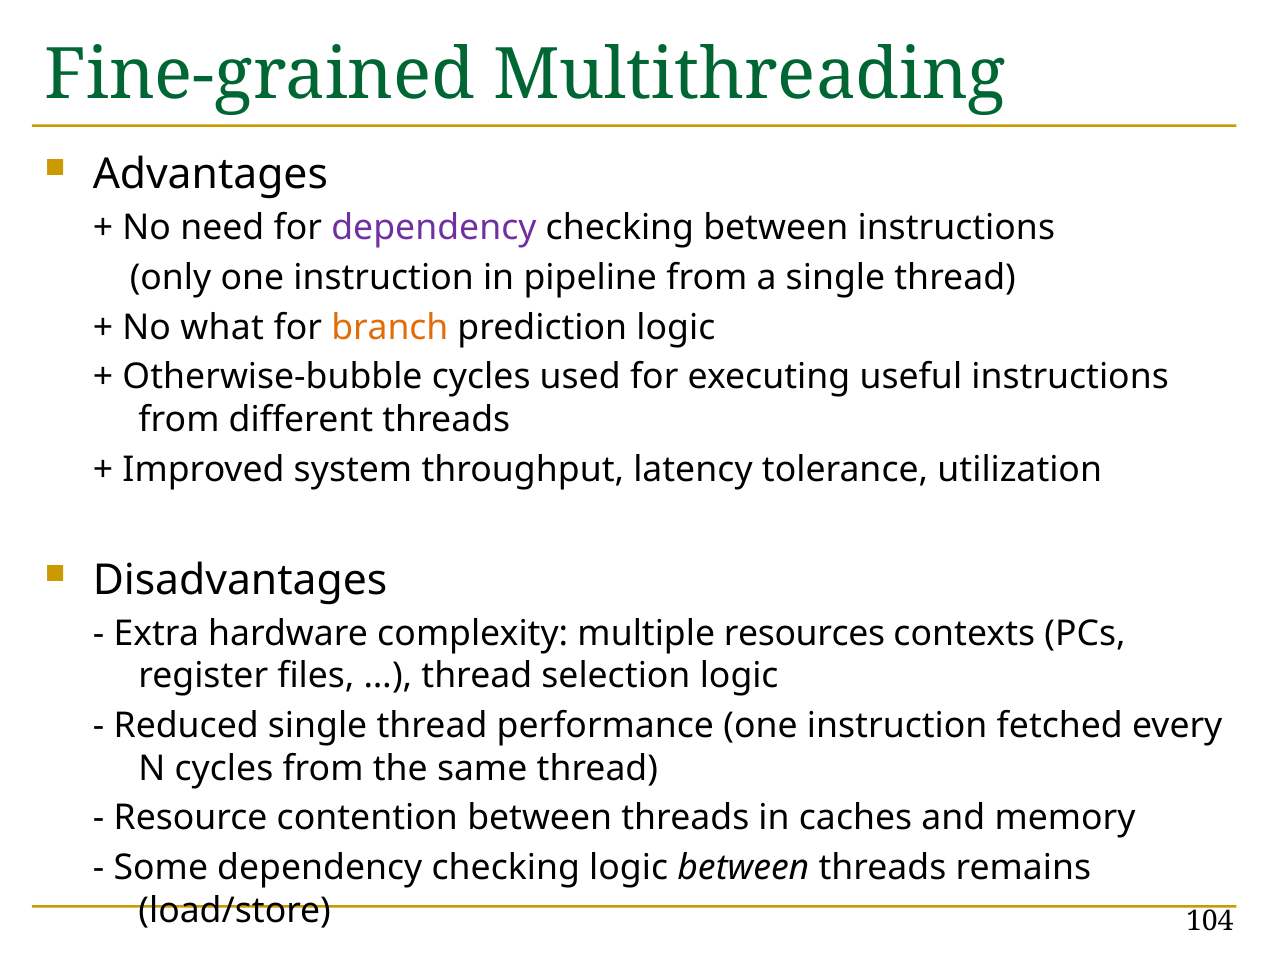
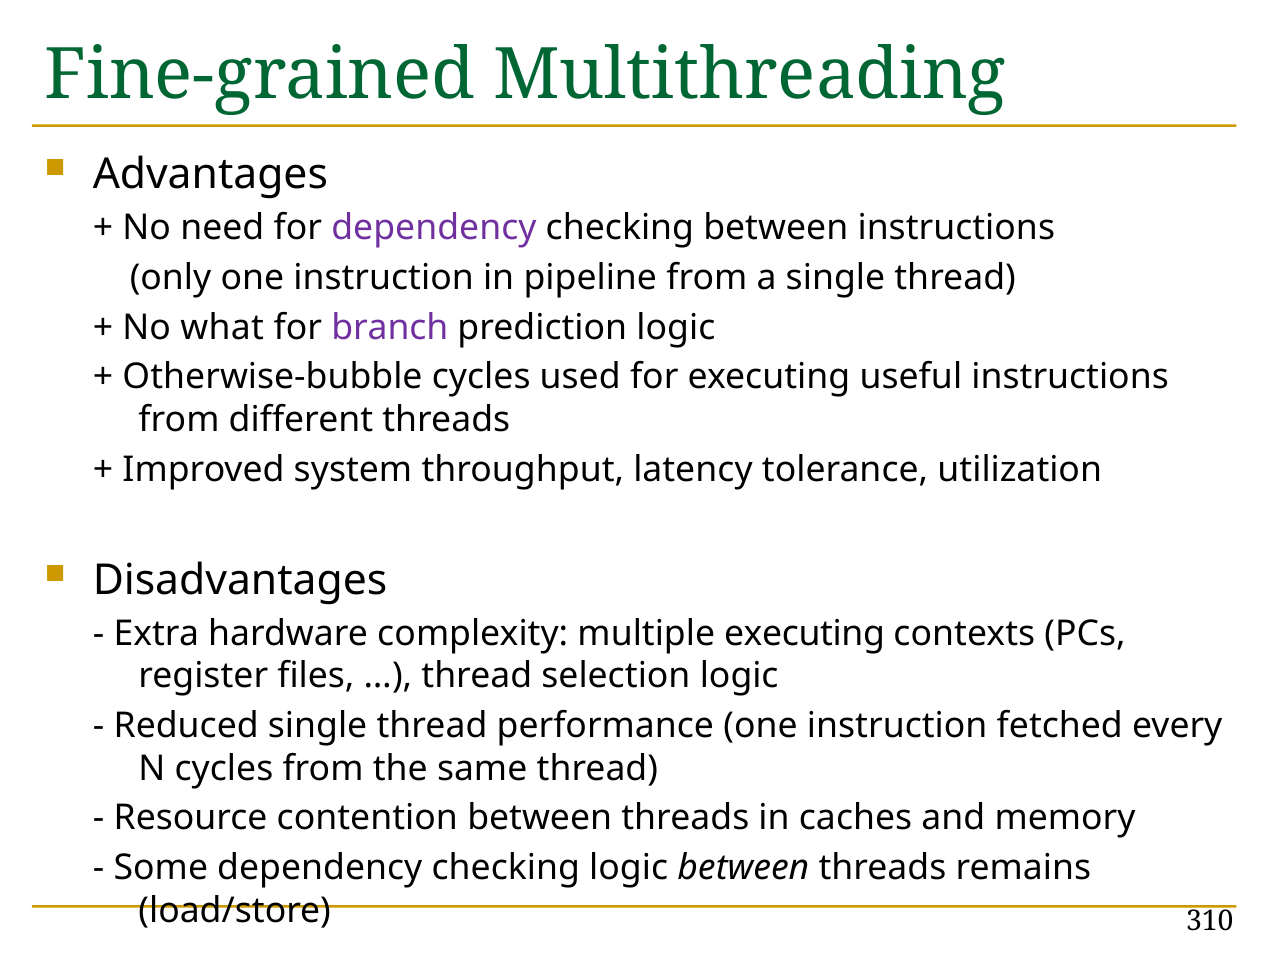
branch colour: orange -> purple (390, 327)
multiple resources: resources -> executing (804, 634)
104: 104 -> 310 (1210, 922)
